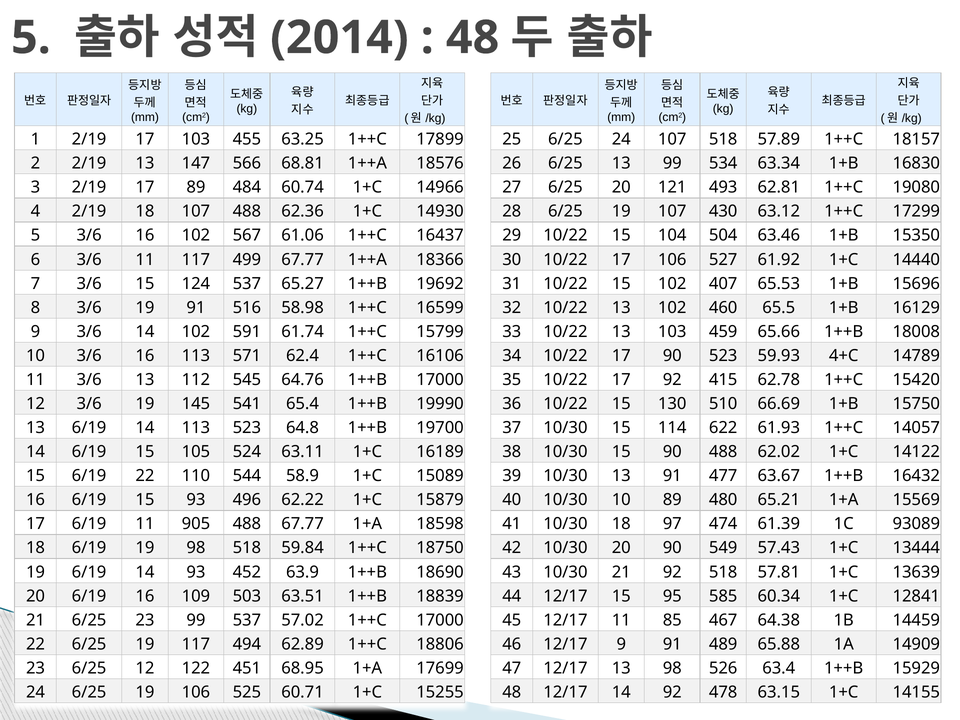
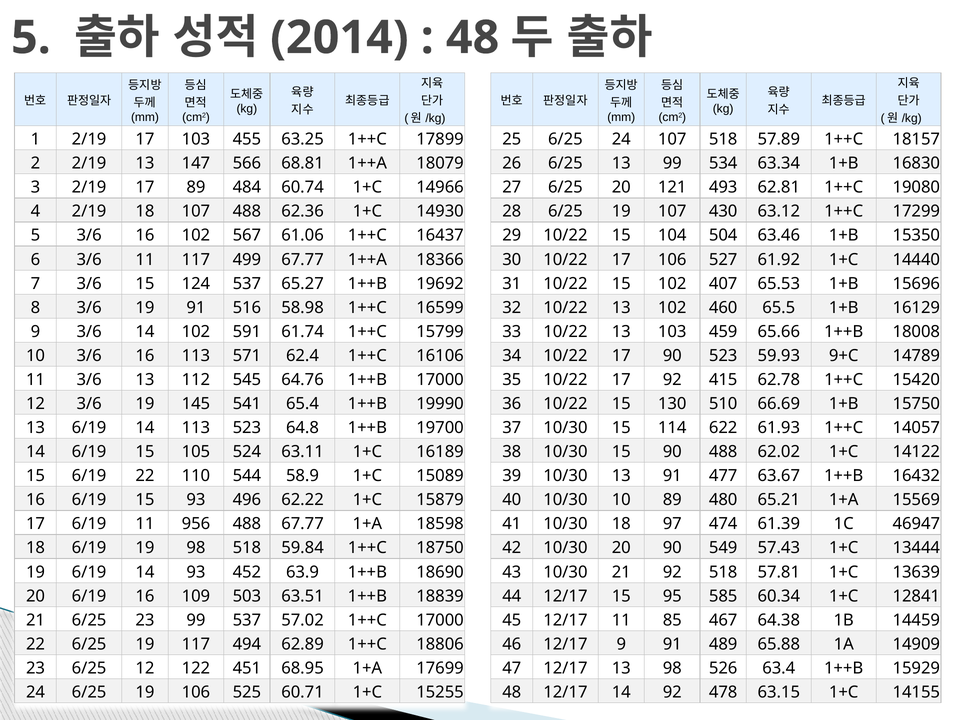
18576: 18576 -> 18079 (440, 163)
4+C: 4+C -> 9+C (844, 356)
905: 905 -> 956 (196, 524)
93089: 93089 -> 46947 (916, 524)
